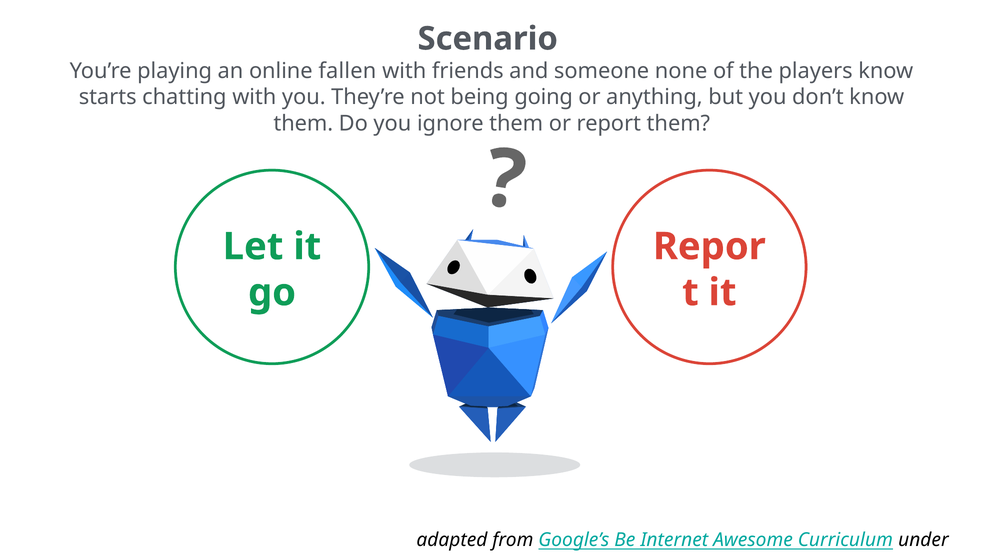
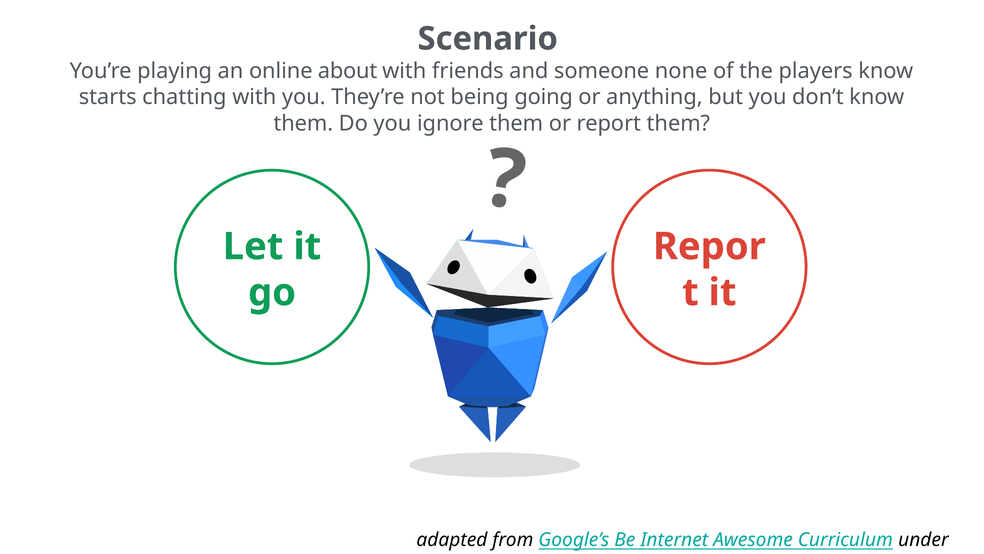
fallen: fallen -> about (348, 71)
